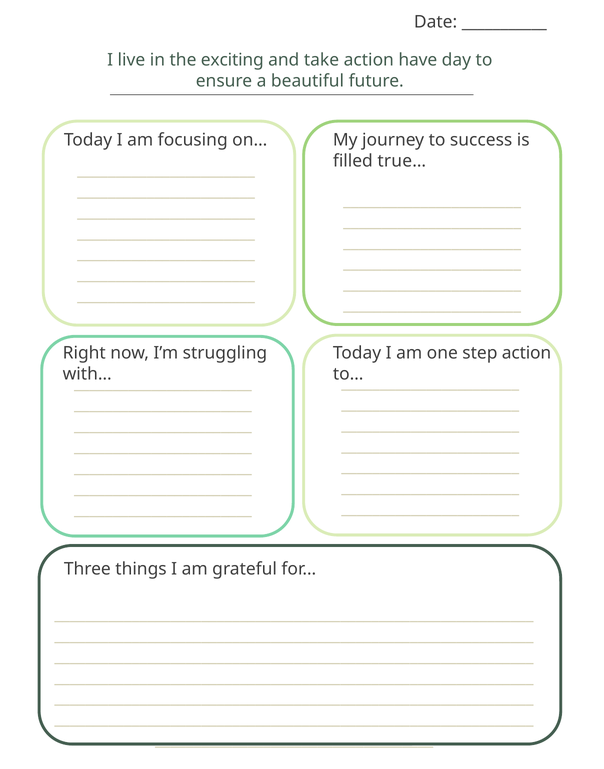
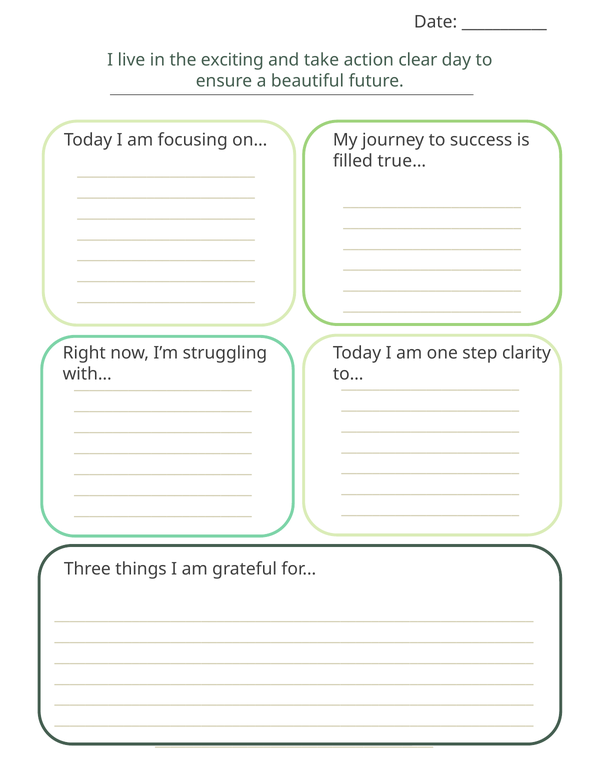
have: have -> clear (418, 60)
step action: action -> clarity (526, 353)
